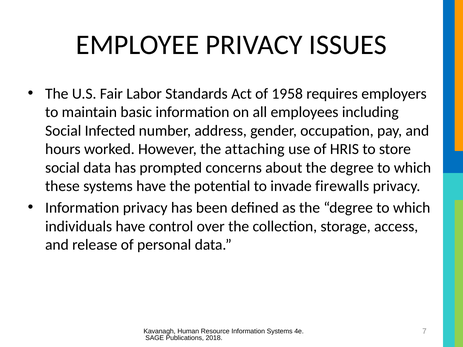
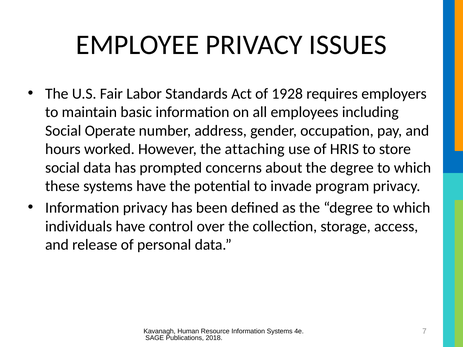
1958: 1958 -> 1928 (287, 94)
Infected: Infected -> Operate (110, 131)
firewalls: firewalls -> program (342, 186)
